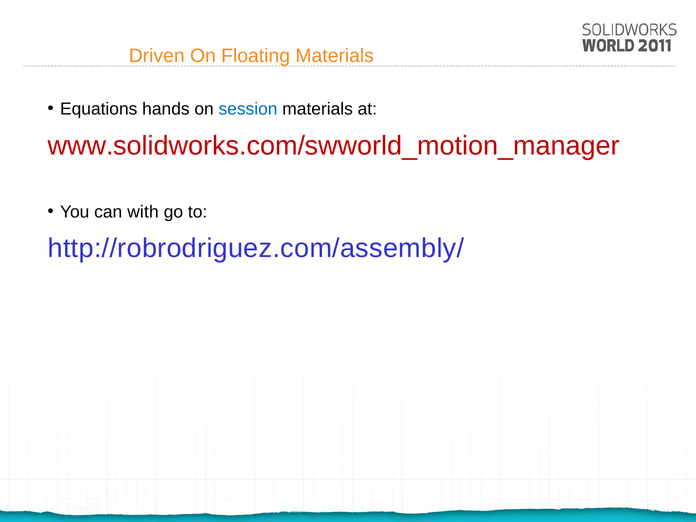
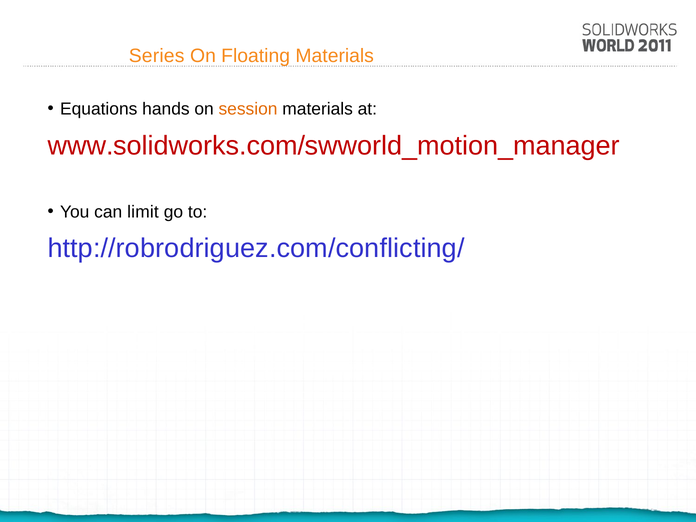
Driven: Driven -> Series (157, 56)
session colour: blue -> orange (248, 109)
with: with -> limit (143, 212)
http://robrodriguez.com/assembly/: http://robrodriguez.com/assembly/ -> http://robrodriguez.com/conflicting/ (256, 248)
